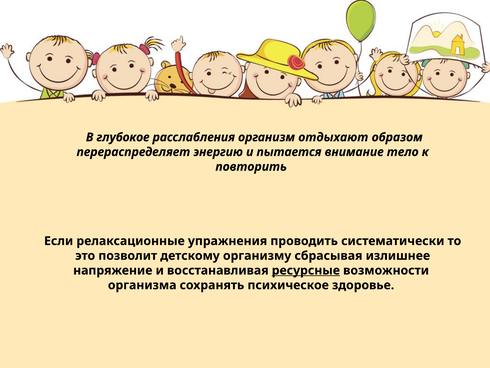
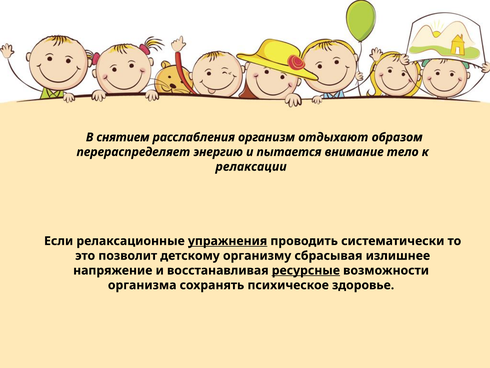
глубокое: глубокое -> снятием (123, 137)
повторить: повторить -> релаксации (251, 166)
упражнения underline: none -> present (228, 241)
